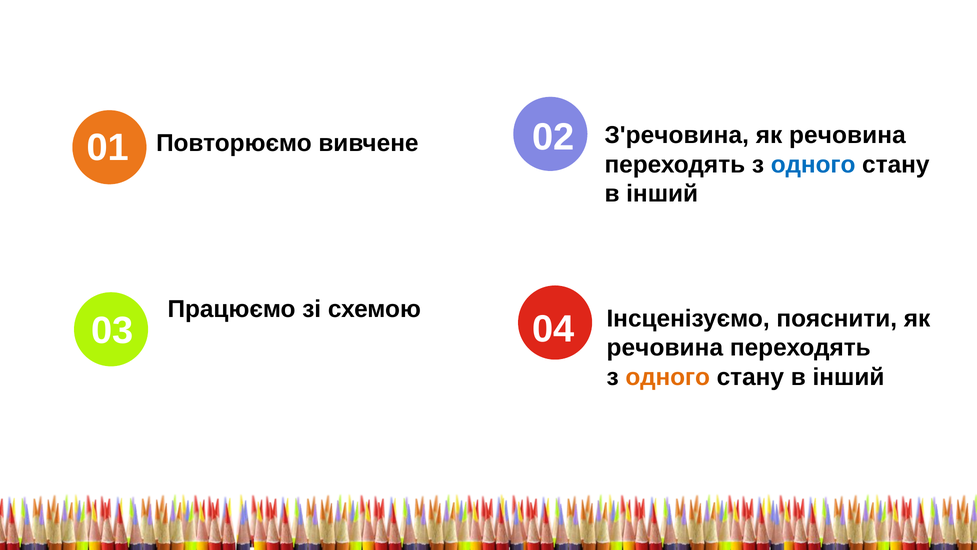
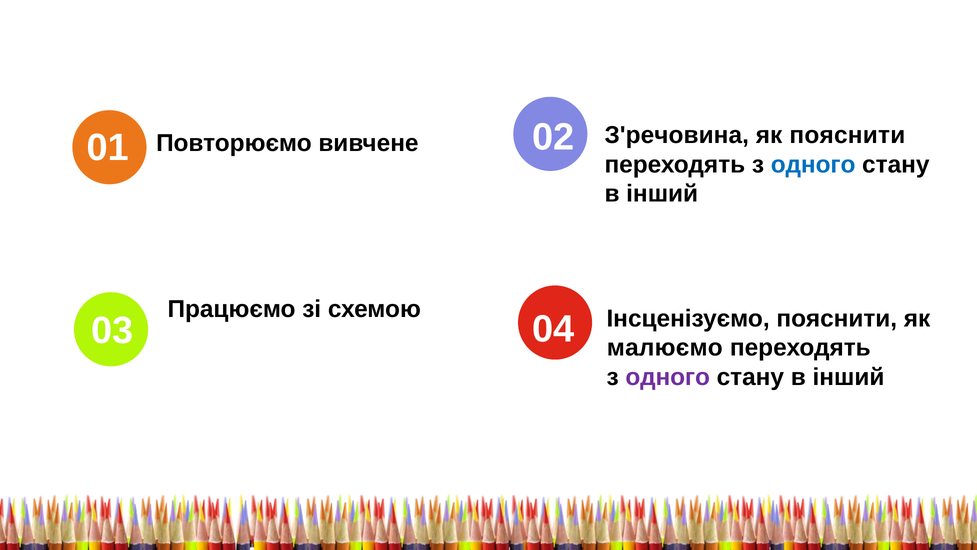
речовина: речовина -> пояснити (847, 135)
речовина: речовина -> малюємо (665, 348)
одного colour: orange -> purple (668, 377)
